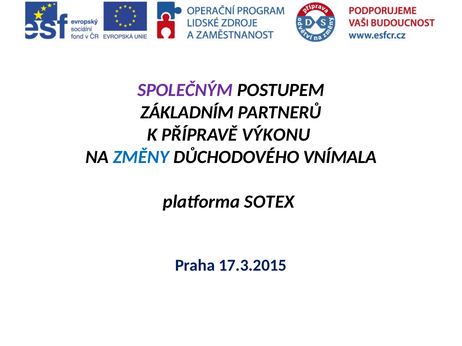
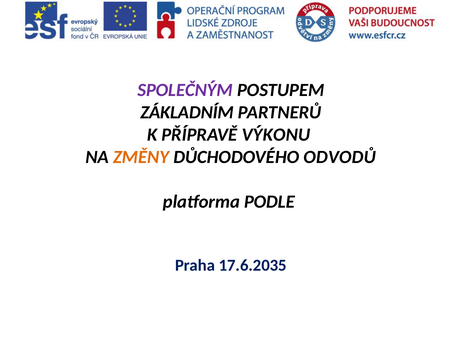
ZMĚNY colour: blue -> orange (141, 157)
VNÍMALA: VNÍMALA -> ODVODŮ (340, 157)
SOTEX: SOTEX -> PODLE (269, 202)
17.3.2015: 17.3.2015 -> 17.6.2035 (253, 266)
